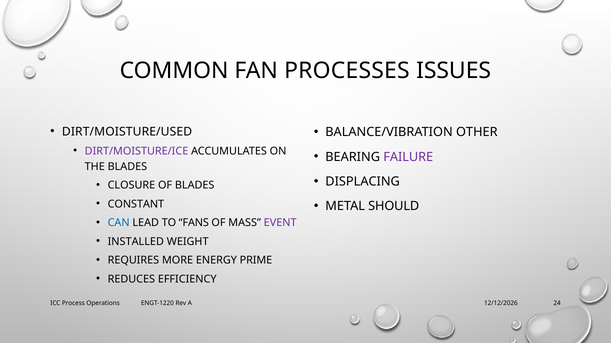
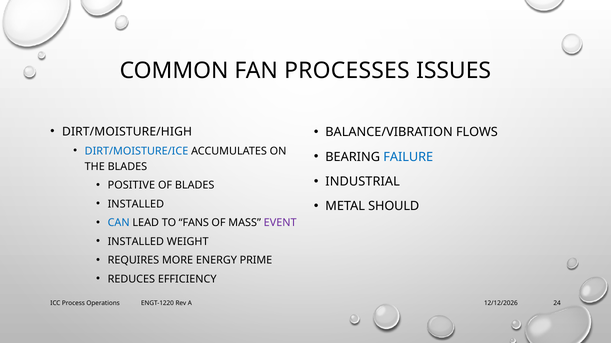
DIRT/MOISTURE/USED: DIRT/MOISTURE/USED -> DIRT/MOISTURE/HIGH (127, 132)
OTHER: OTHER -> FLOWS (477, 132)
DIRT/MOISTURE/ICE colour: purple -> blue (137, 151)
FAILURE colour: purple -> blue (408, 157)
DISPLACING: DISPLACING -> INDUSTRIAL (363, 182)
CLOSURE: CLOSURE -> POSITIVE (131, 186)
CONSTANT: CONSTANT -> INSTALLED (136, 204)
